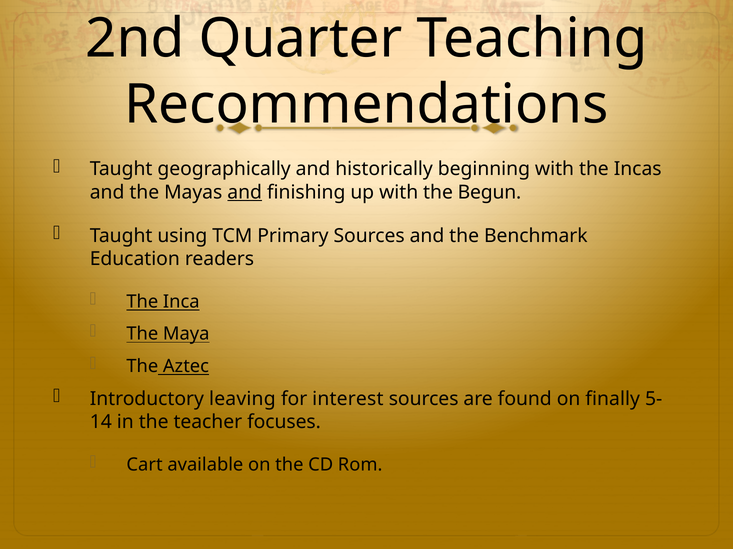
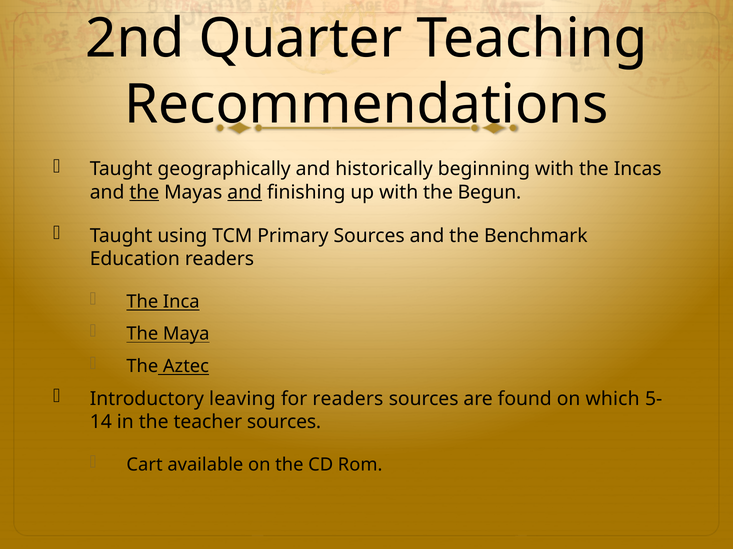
the underline: none -> present (144, 193)
for interest: interest -> readers (348, 399)
finally: finally -> which (613, 399)
teacher focuses: focuses -> sources (284, 423)
